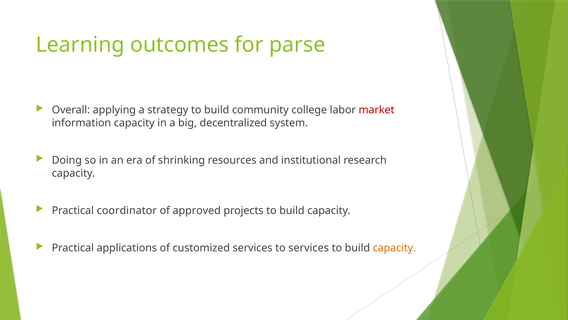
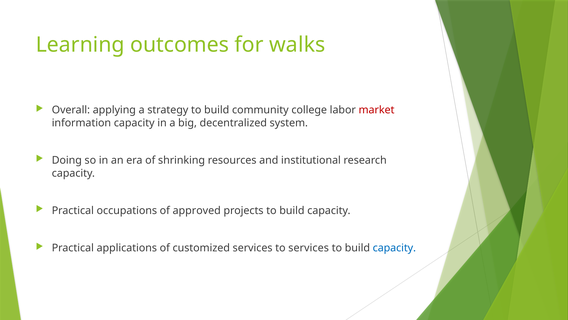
parse: parse -> walks (297, 45)
coordinator: coordinator -> occupations (127, 210)
capacity colour: orange -> blue (394, 248)
